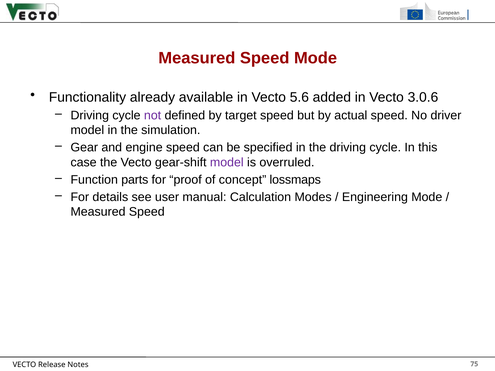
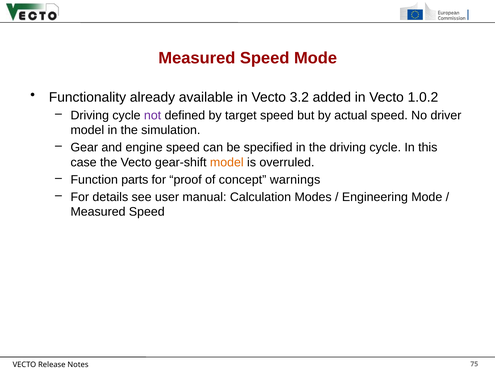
5.6: 5.6 -> 3.2 (299, 97)
3.0.6: 3.0.6 -> 1.0.2 (423, 97)
model colour: purple -> orange (227, 162)
lossmaps: lossmaps -> warnings (295, 180)
